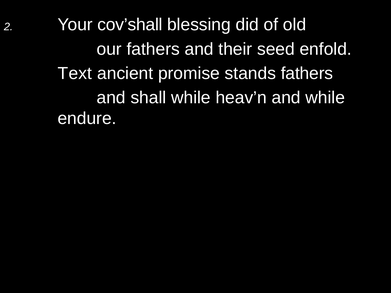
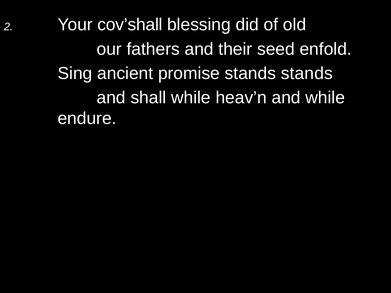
Text: Text -> Sing (75, 73)
stands fathers: fathers -> stands (307, 73)
